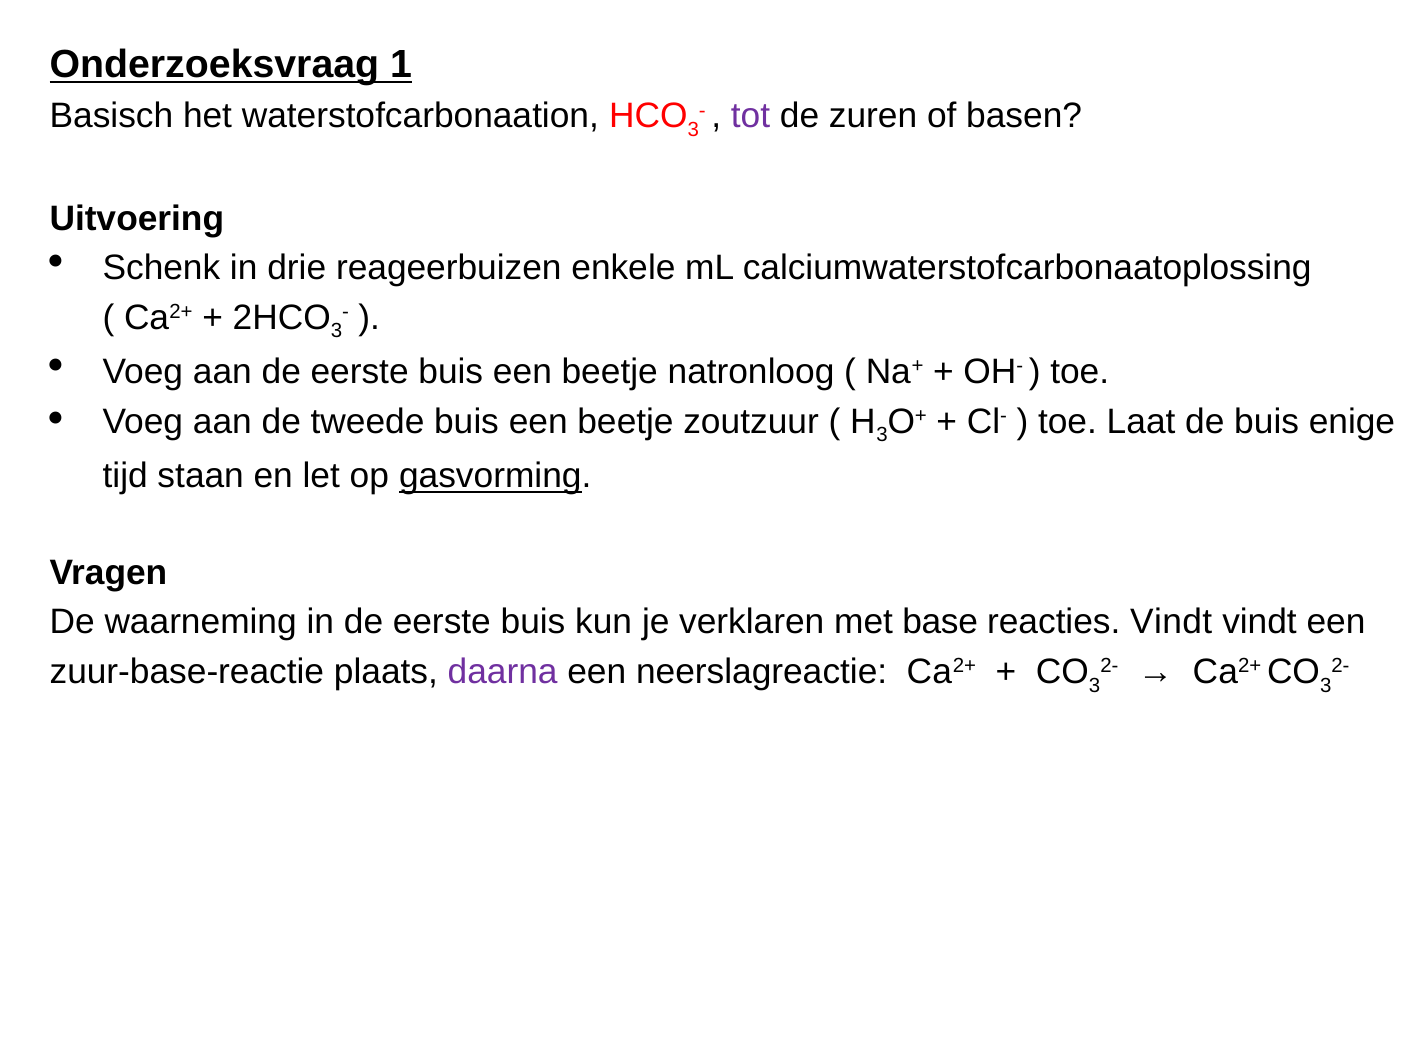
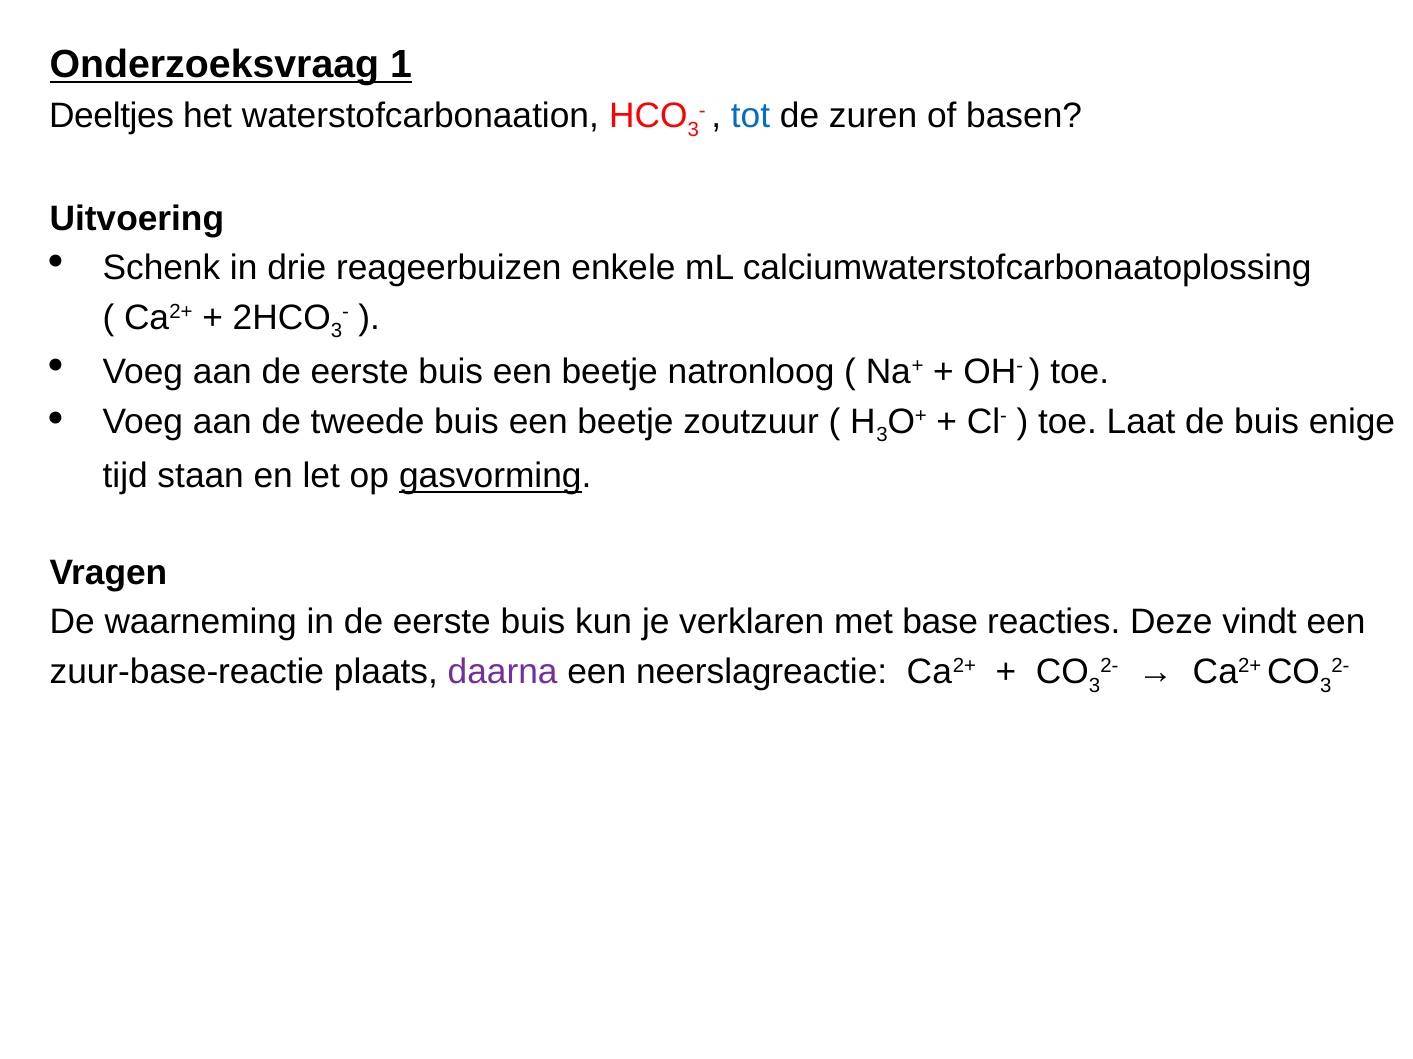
Basisch: Basisch -> Deeltjes (112, 116)
tot colour: purple -> blue (750, 116)
reacties Vindt: Vindt -> Deze (1171, 622)
